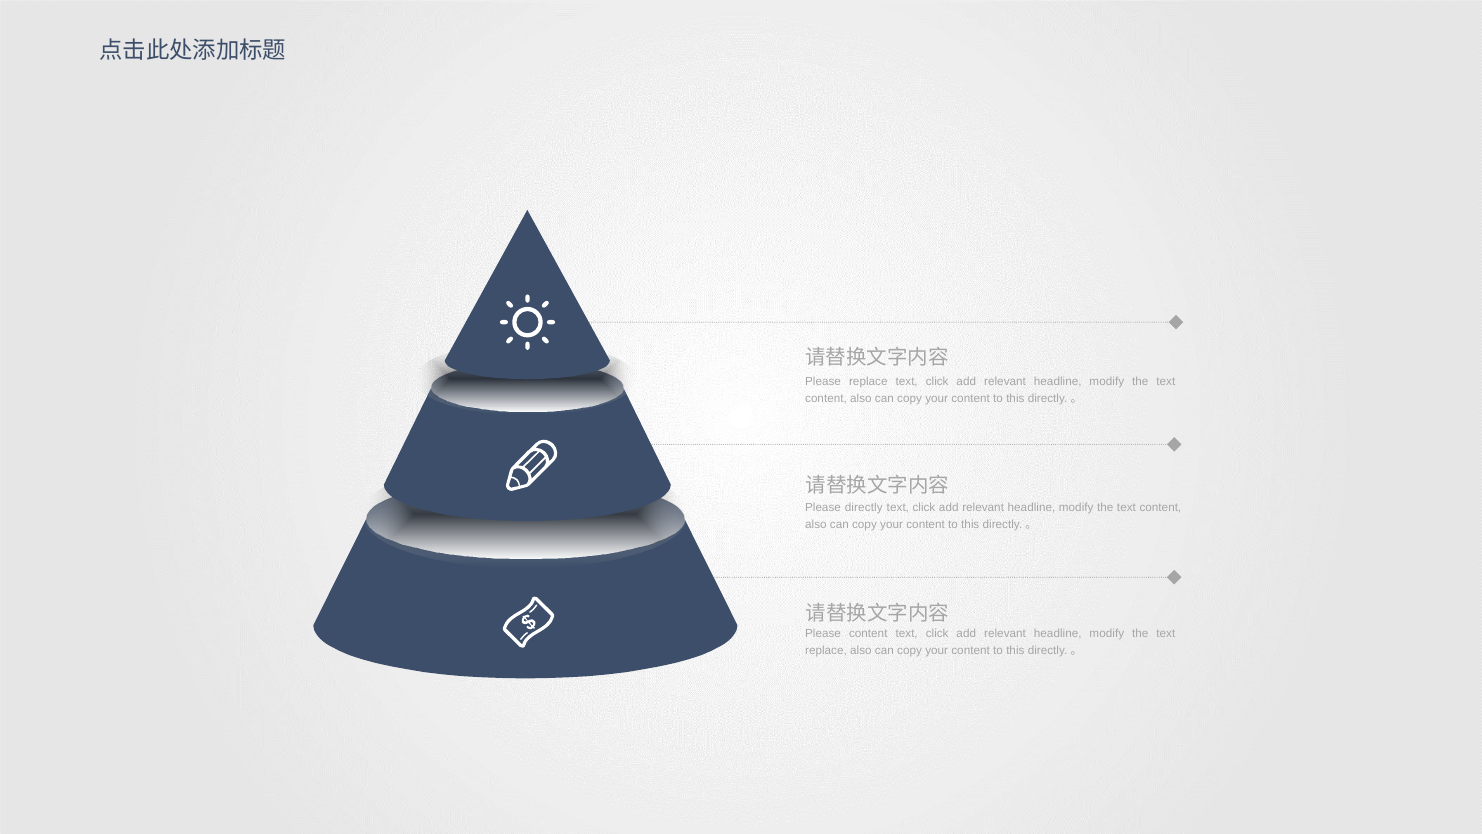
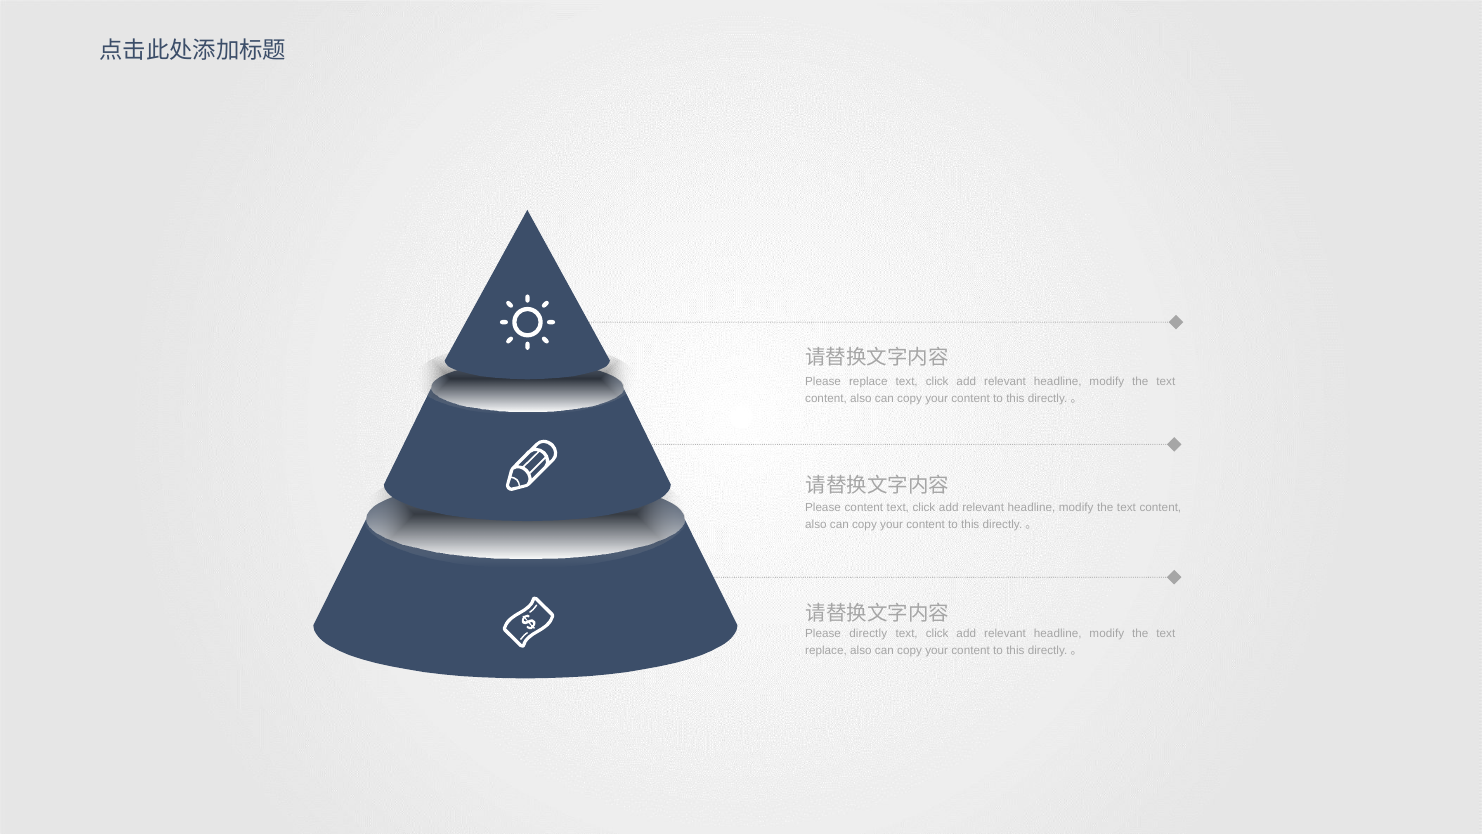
Please directly: directly -> content (864, 507)
Please content: content -> directly (868, 634)
